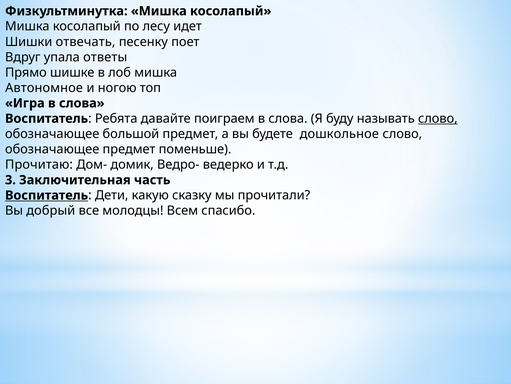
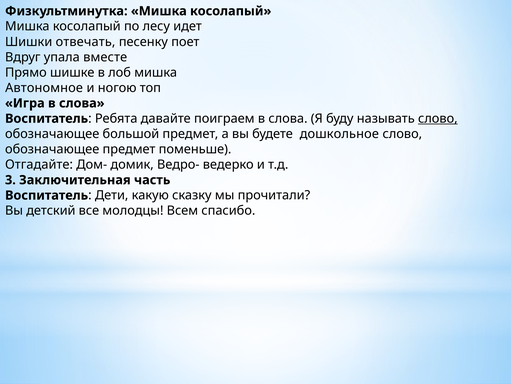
ответы: ответы -> вместе (105, 57)
Прочитаю: Прочитаю -> Отгадайте (39, 164)
Воспитатель underline: present -> none (47, 195)
добрый: добрый -> детский (51, 210)
